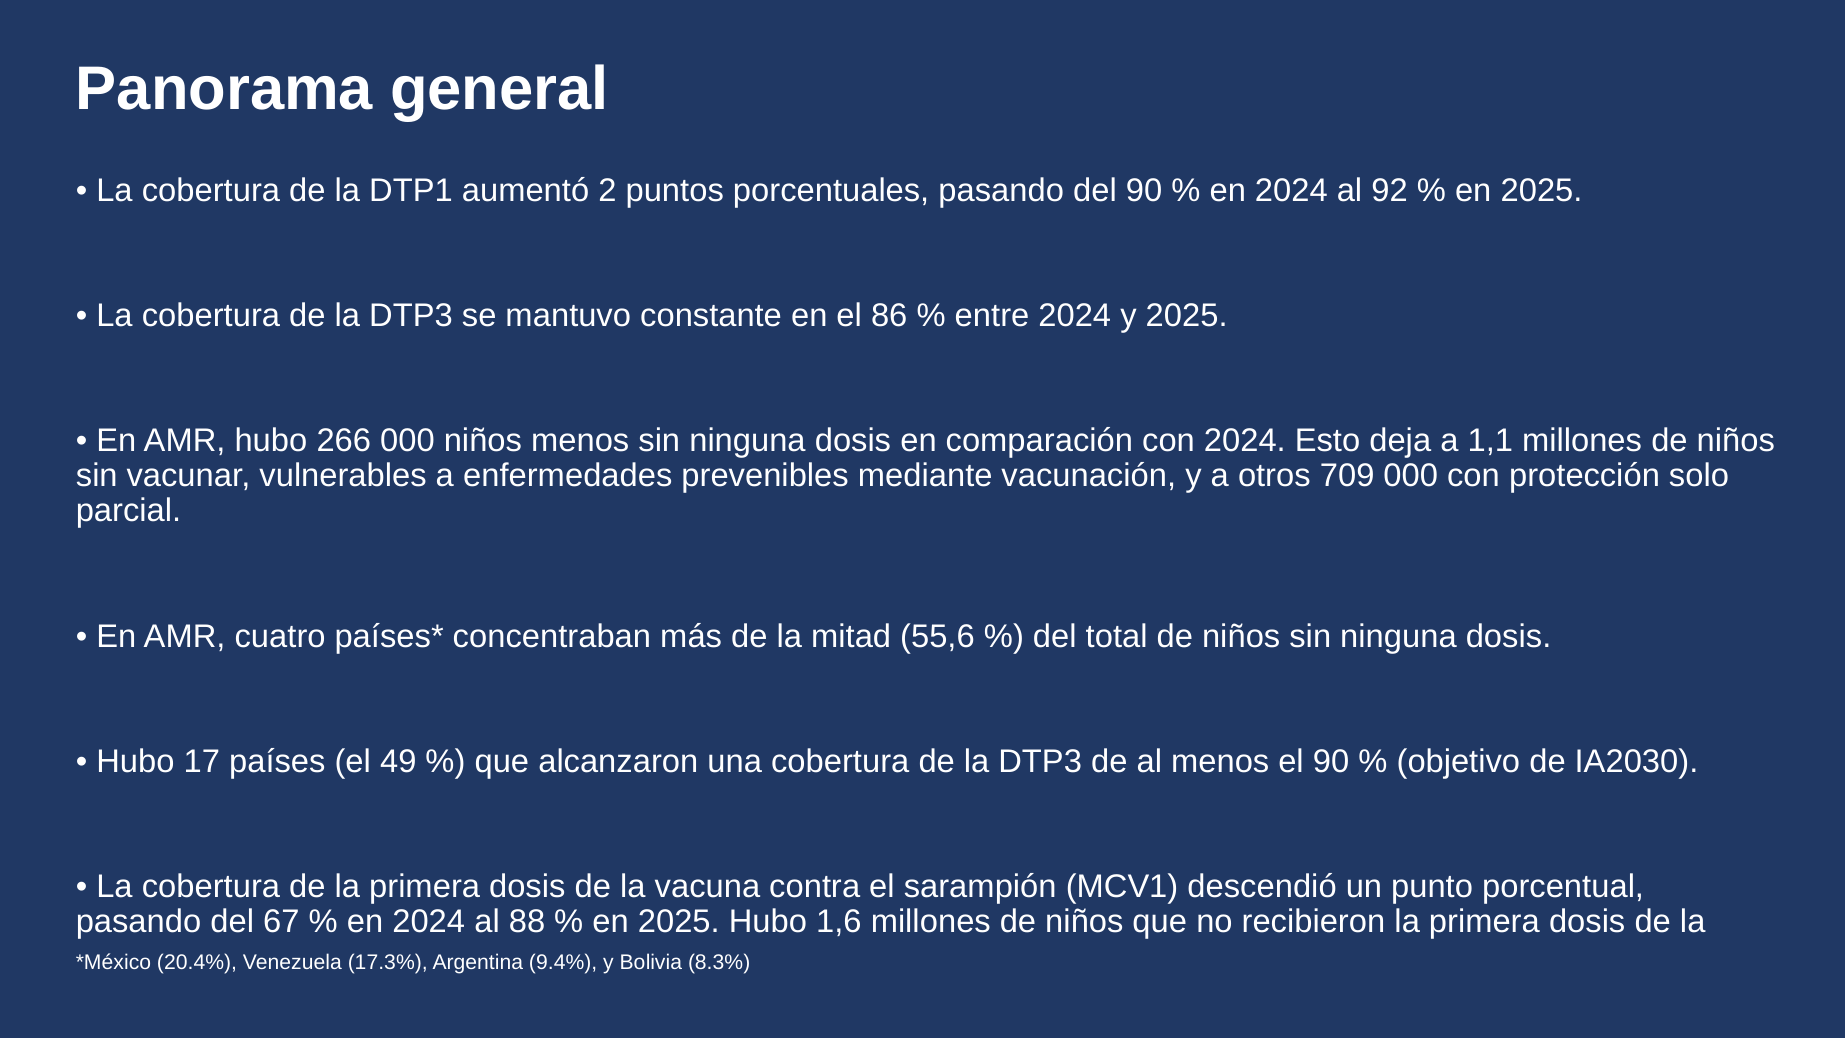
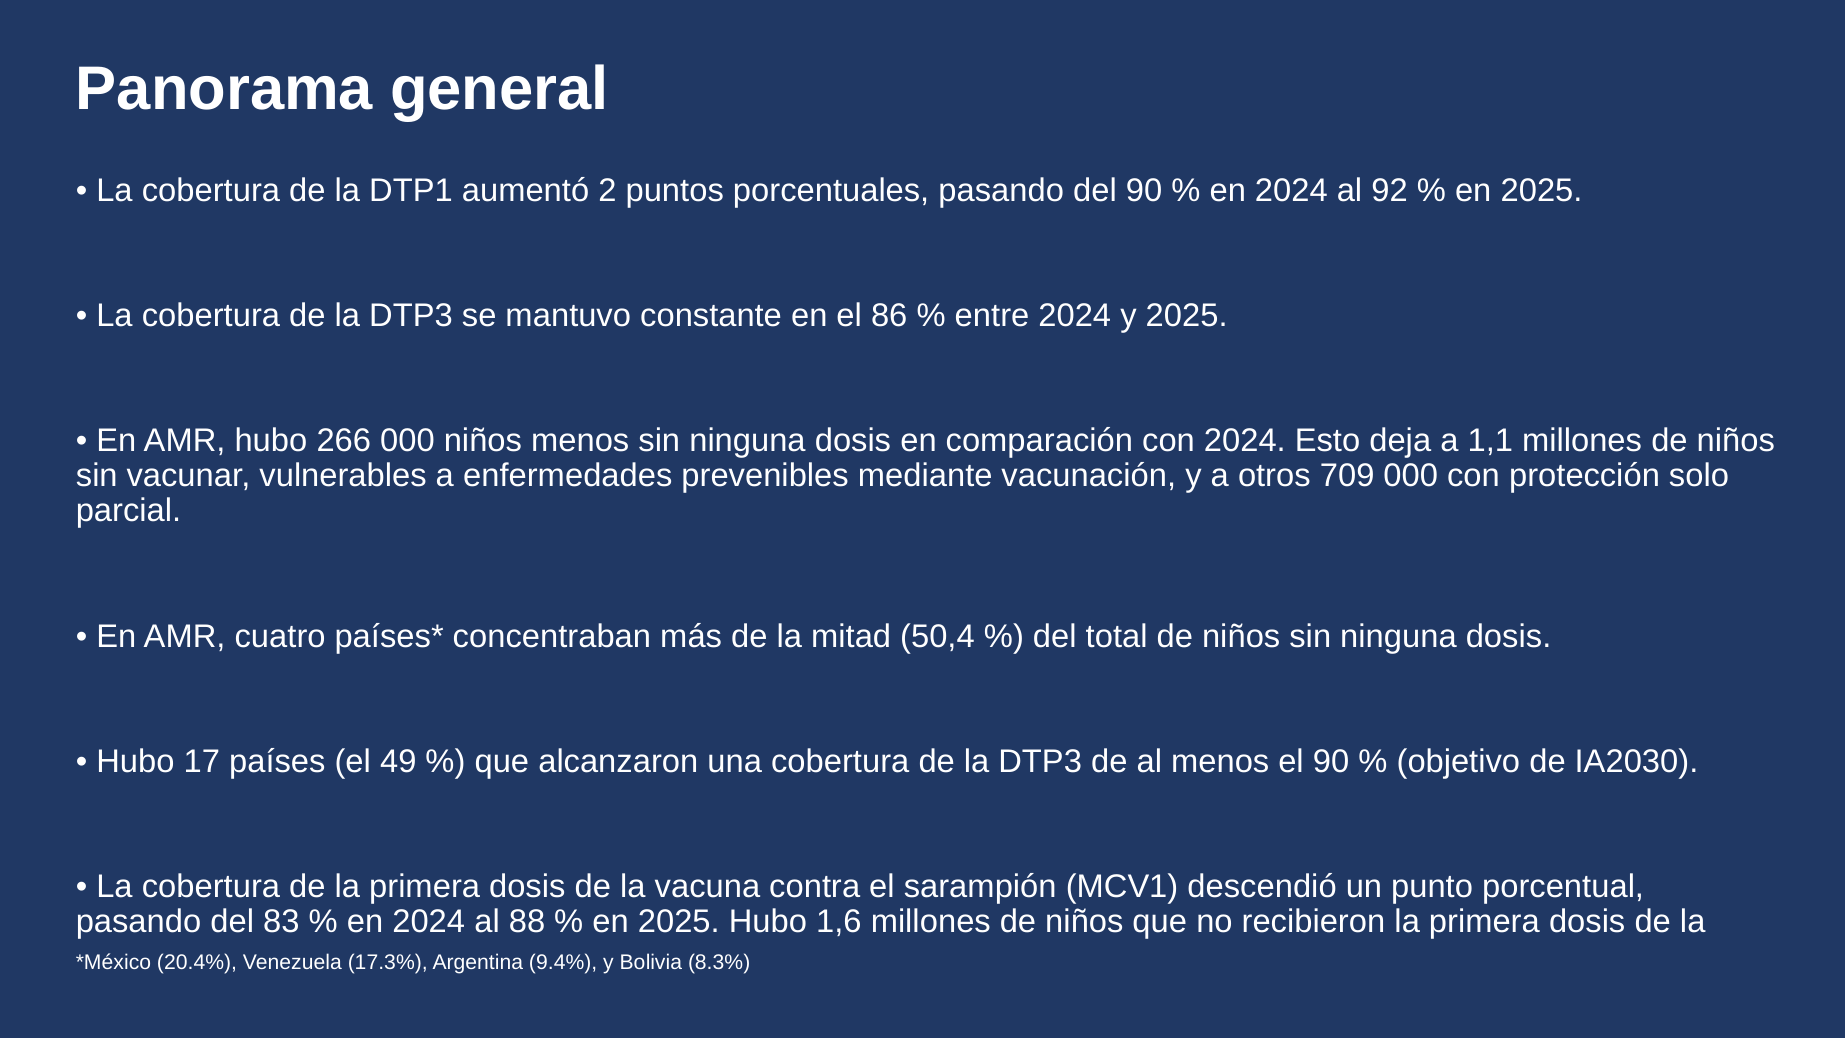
55,6: 55,6 -> 50,4 (937, 636)
67: 67 -> 83 (281, 922)
